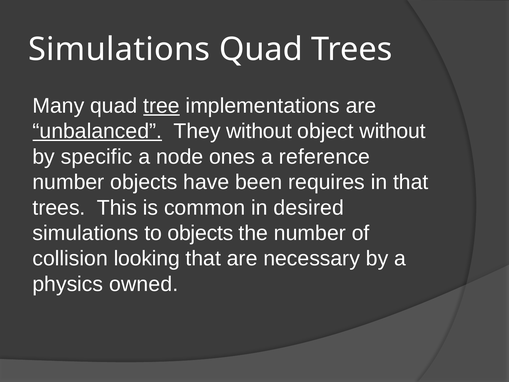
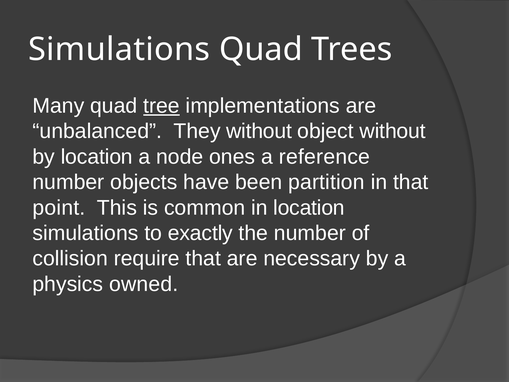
unbalanced underline: present -> none (97, 131)
by specific: specific -> location (97, 157)
requires: requires -> partition (326, 182)
trees: trees -> point (59, 208)
in desired: desired -> location (309, 208)
to objects: objects -> exactly (200, 233)
looking: looking -> require (147, 258)
